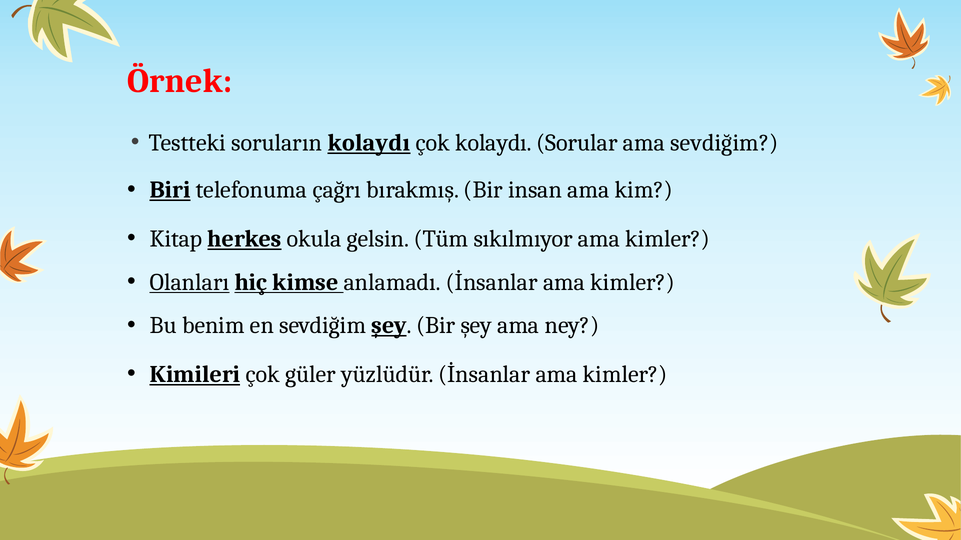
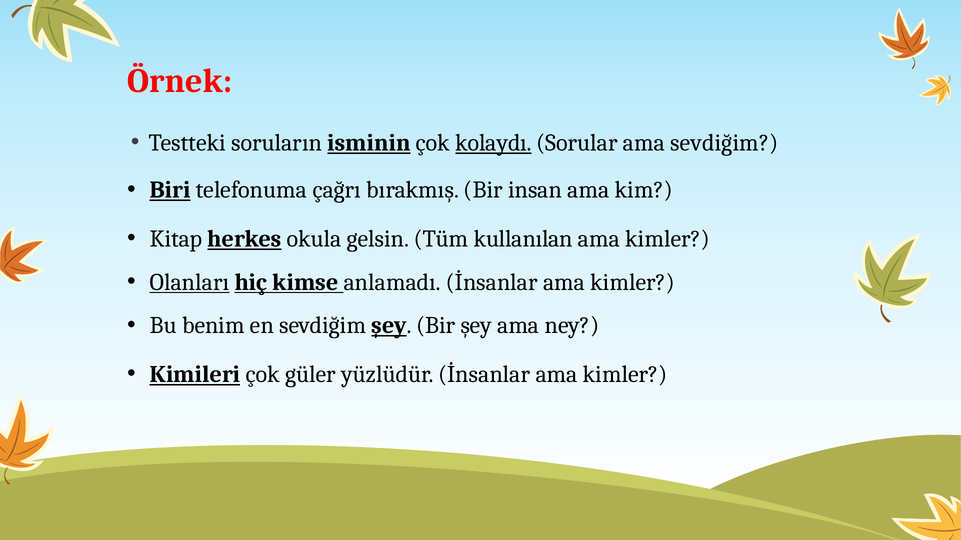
soruların kolaydı: kolaydı -> isminin (369, 143)
kolaydı underline: none -> present (494, 143)
sıkılmıyor: sıkılmıyor -> kullanılan (523, 239)
